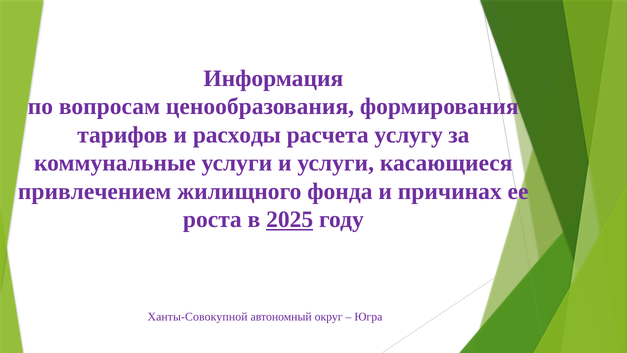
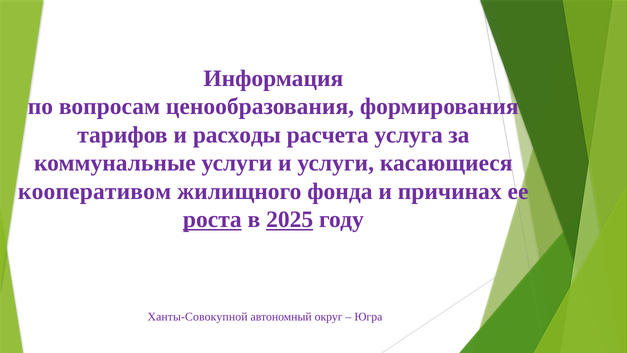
услугу: услугу -> услуга (409, 135)
привлечением: привлечением -> кооперативом (95, 191)
роста underline: none -> present (212, 219)
